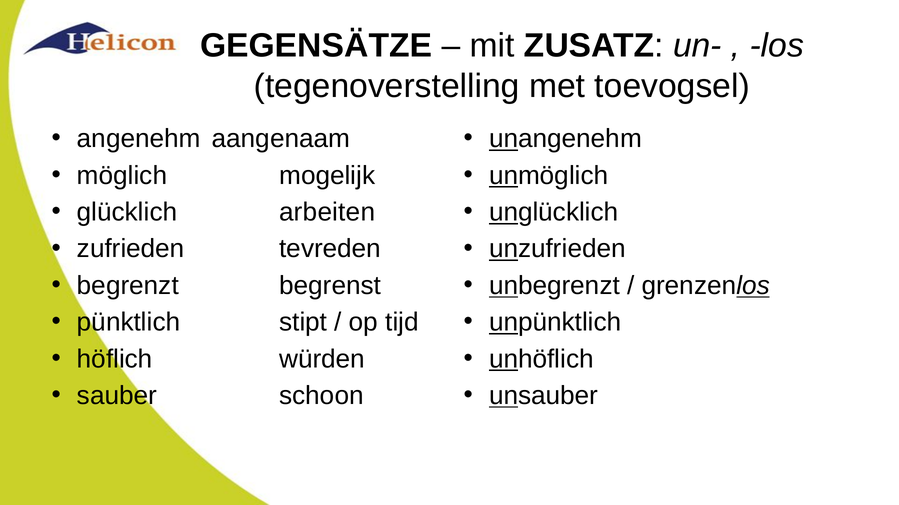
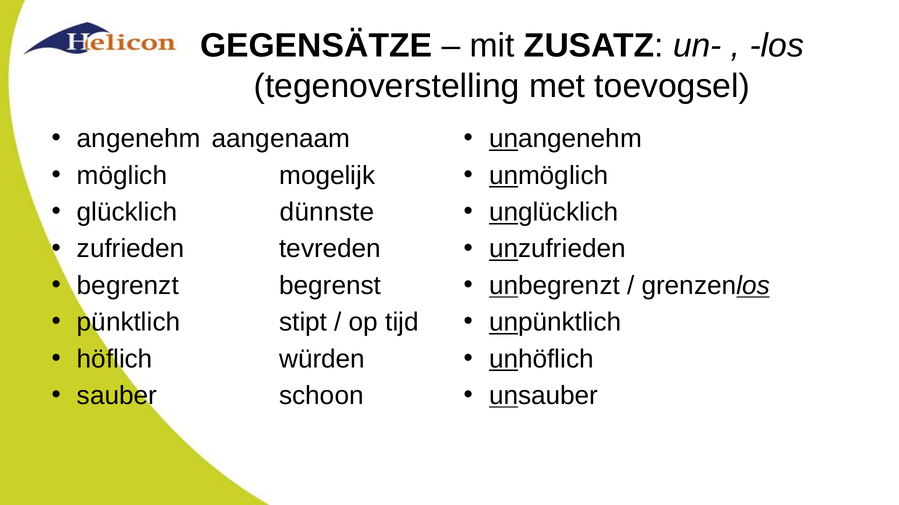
arbeiten: arbeiten -> dünnste (327, 212)
